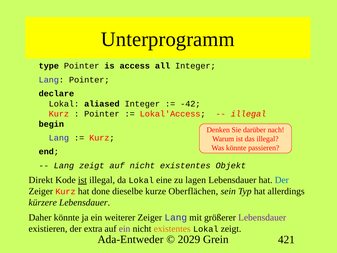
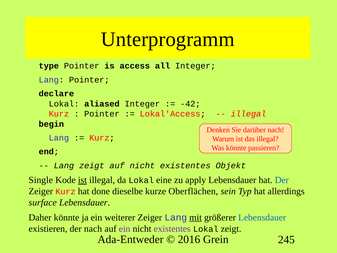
Direkt: Direkt -> Single (41, 180)
lagen: lagen -> apply (196, 180)
kürzere: kürzere -> surface (43, 202)
mit underline: none -> present (196, 217)
Lebensdauer colour: purple -> blue (262, 217)
der extra: extra -> nach (93, 229)
existentes colour: orange -> purple (172, 229)
2029: 2029 -> 2016 (189, 239)
421: 421 -> 245 (286, 240)
